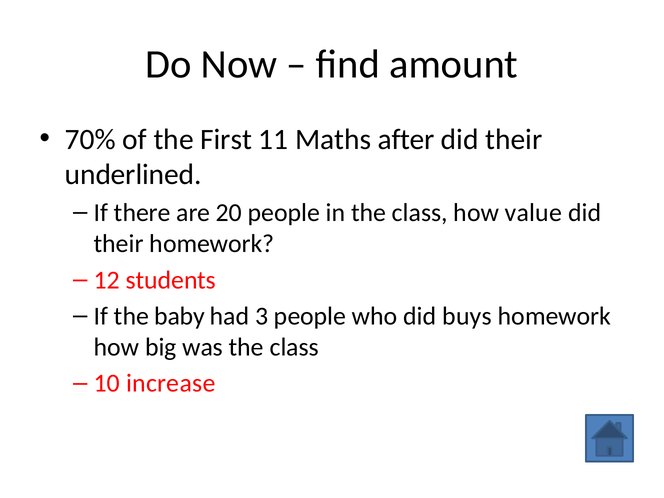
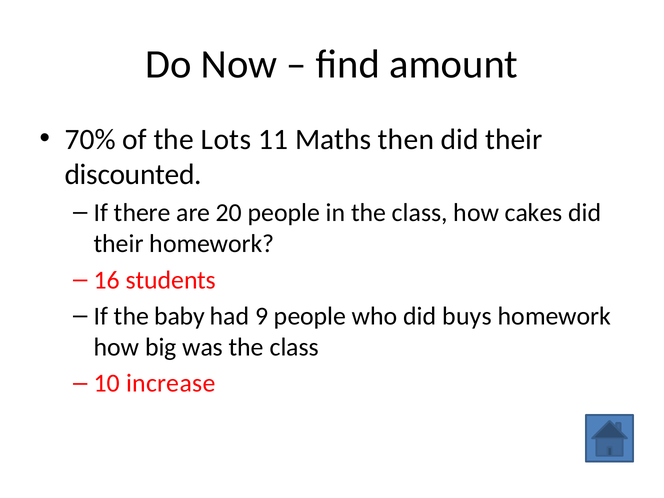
First: First -> Lots (226, 139)
after: after -> then (406, 139)
underlined: underlined -> discounted (133, 175)
value: value -> cakes (534, 213)
12: 12 -> 16 (107, 280)
3: 3 -> 9 (262, 316)
